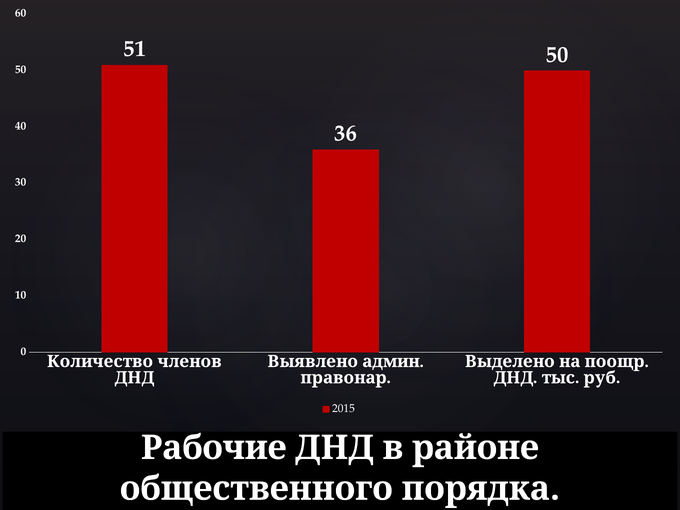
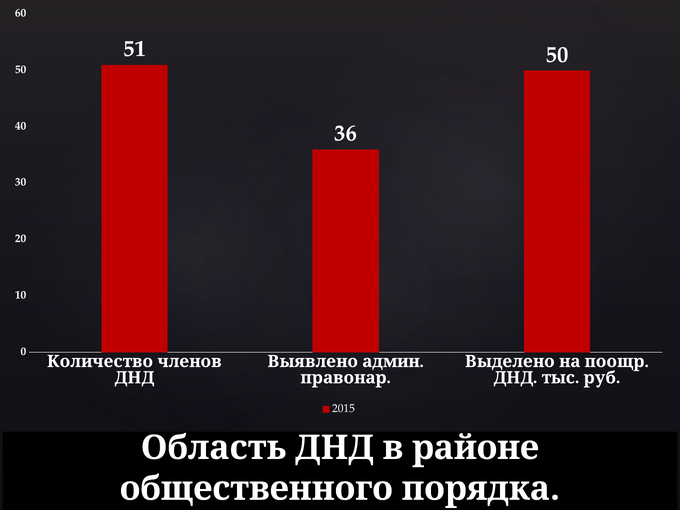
Рабочие: Рабочие -> Область (214, 448)
